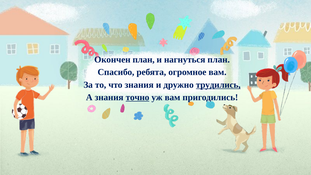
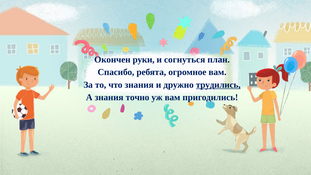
Окончен план: план -> руки (144, 60)
нагнуться: нагнуться -> согнуться (185, 60)
точно underline: present -> none (138, 97)
